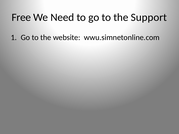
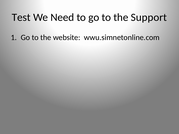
Free: Free -> Test (21, 17)
